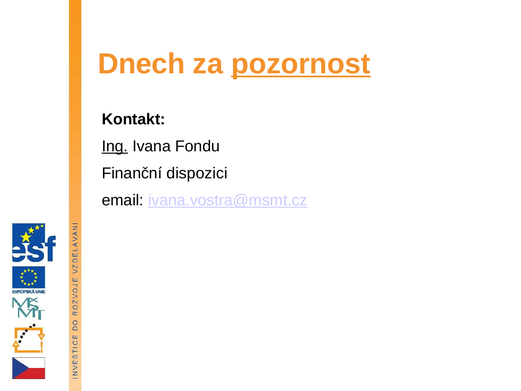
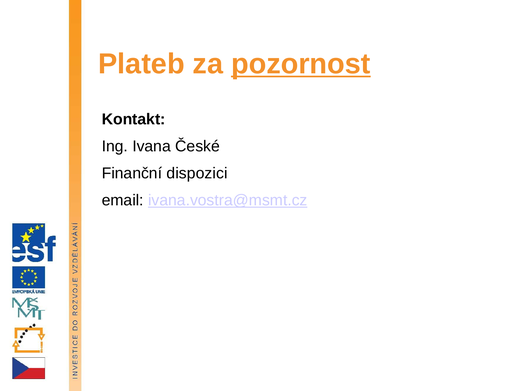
Dnech: Dnech -> Plateb (141, 64)
Ing underline: present -> none (115, 146)
Fondu: Fondu -> České (198, 146)
